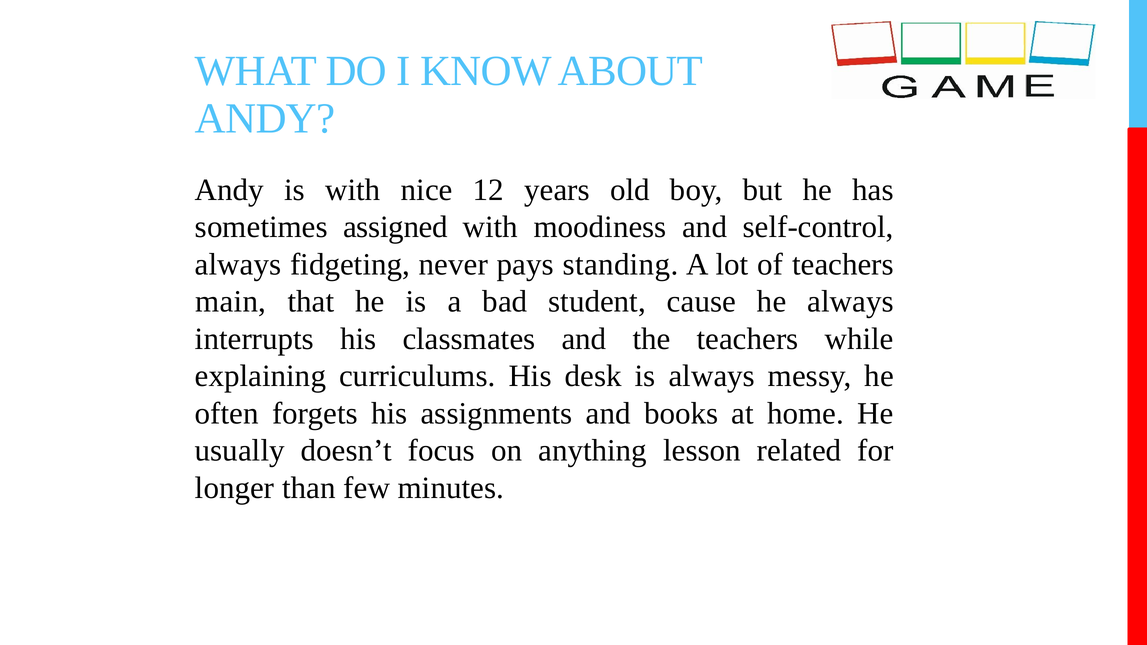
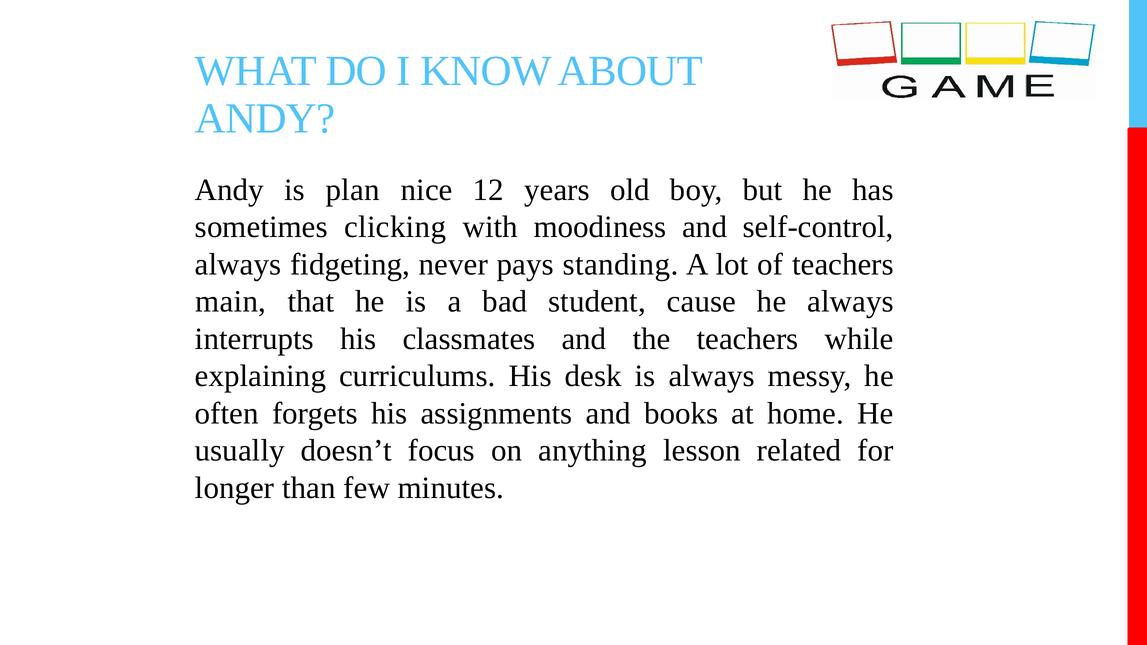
is with: with -> plan (353, 190)
assigned: assigned -> clicking (395, 227)
